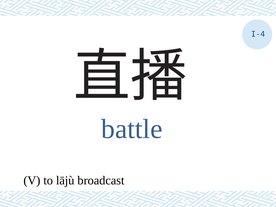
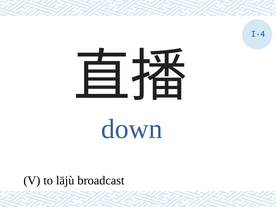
battle: battle -> down (132, 129)
